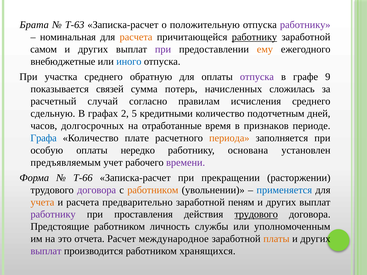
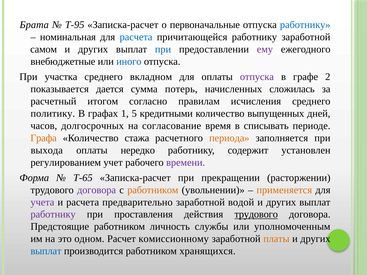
Т-63: Т-63 -> Т-95 (75, 25)
положительную: положительную -> первоначальные (205, 25)
работнику colour: purple -> blue (305, 25)
расчета colour: orange -> blue (136, 37)
работнику underline: present -> none (254, 37)
при colour: purple -> blue (163, 49)
ему colour: orange -> purple (265, 49)
обратную: обратную -> вкладном (151, 77)
9: 9 -> 2 (328, 77)
связей: связей -> дается (110, 89)
случай: случай -> итогом (103, 101)
сдельную: сдельную -> политику (53, 114)
2: 2 -> 1 (125, 114)
подотчетным: подотчетным -> выпущенных (276, 114)
отработанные: отработанные -> согласование (172, 126)
признаков: признаков -> списывать (266, 126)
Графа colour: blue -> orange (44, 138)
плате: плате -> стажа (137, 138)
особую: особую -> выхода (47, 150)
основана: основана -> содержит (248, 150)
предъявляемым: предъявляемым -> регулированием (66, 163)
Т-66: Т-66 -> Т-65 (83, 178)
применяется colour: blue -> orange (284, 190)
учета colour: orange -> purple (42, 202)
пеням: пеням -> водой (241, 202)
отчета: отчета -> одном (89, 239)
международное: международное -> комиссионному (174, 239)
выплат colour: purple -> blue (46, 251)
